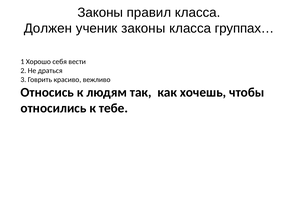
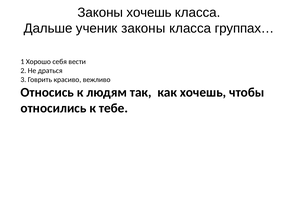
Законы правил: правил -> хочешь (149, 13)
Должен: Должен -> Дальше (48, 28)
